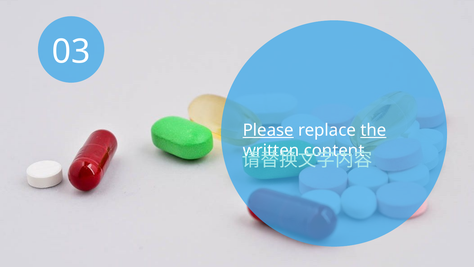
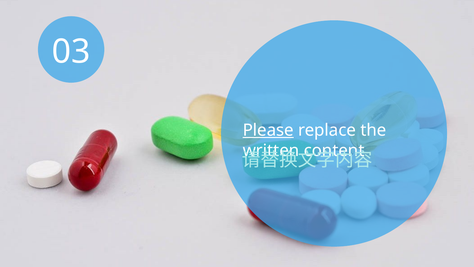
the underline: present -> none (373, 130)
